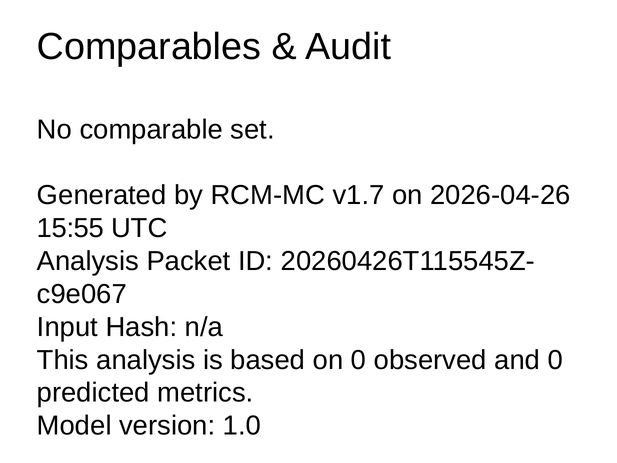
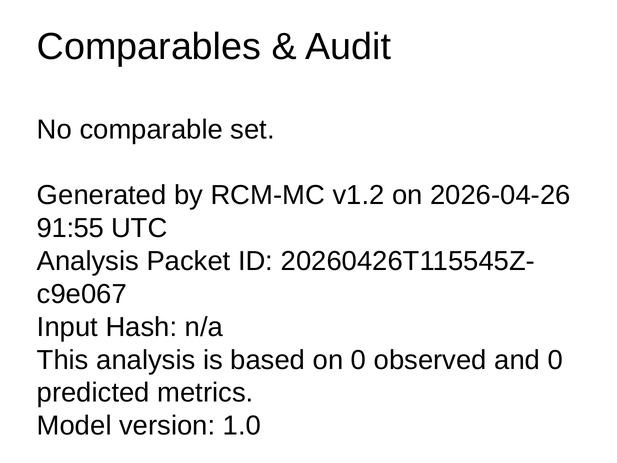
v1.7: v1.7 -> v1.2 (359, 195)
15:55: 15:55 -> 91:55 (70, 228)
